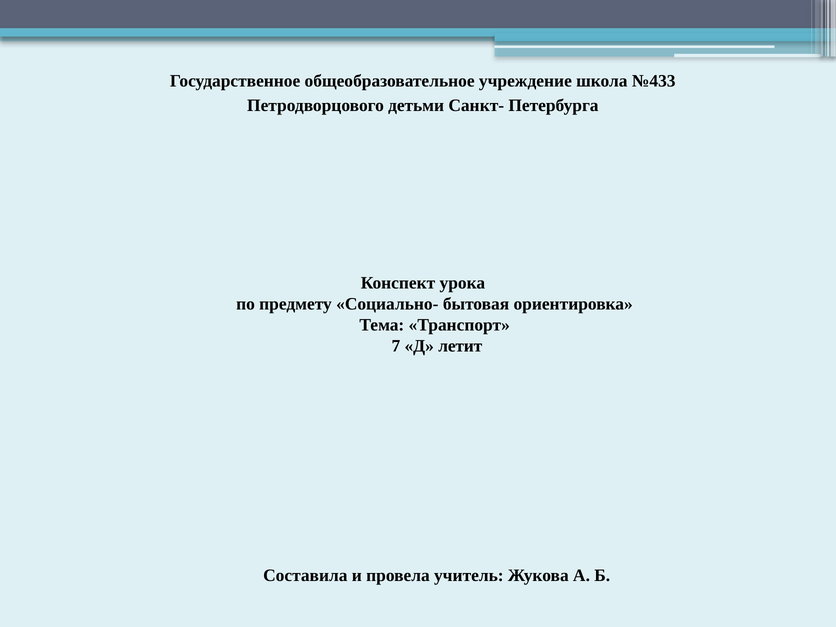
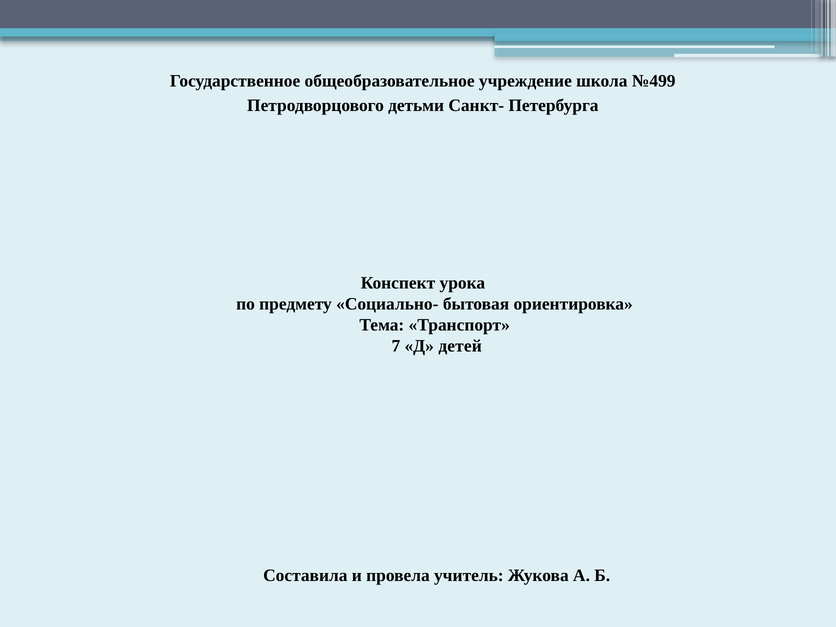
№433: №433 -> №499 (654, 81)
летит: летит -> детей (460, 346)
